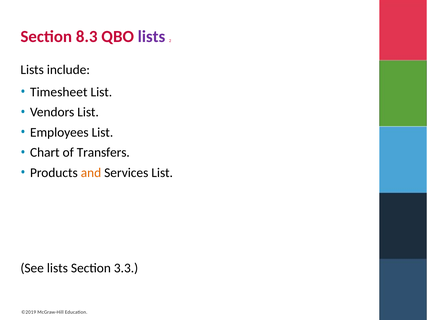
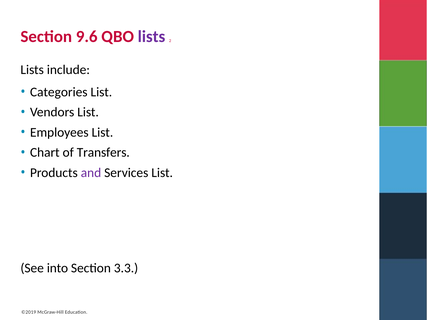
8.3: 8.3 -> 9.6 (87, 37)
Timesheet: Timesheet -> Categories (59, 92)
and colour: orange -> purple (91, 173)
See lists: lists -> into (57, 268)
